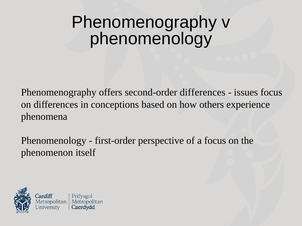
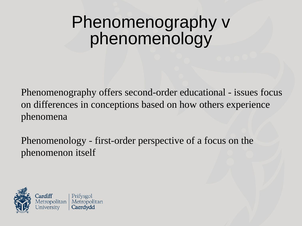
second-order differences: differences -> educational (203, 93)
